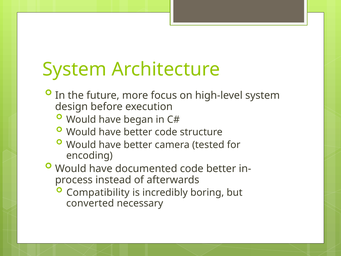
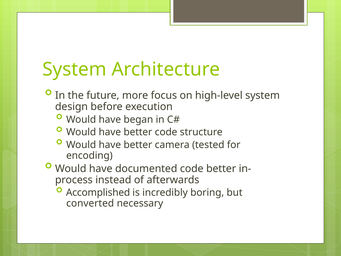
Compatibility: Compatibility -> Accomplished (98, 192)
